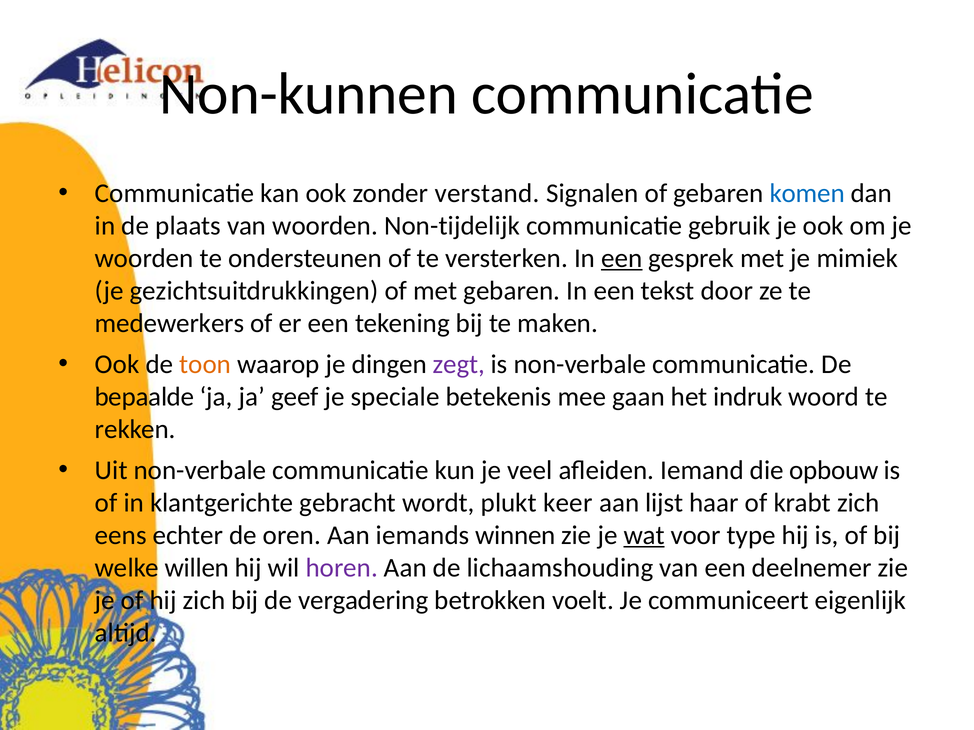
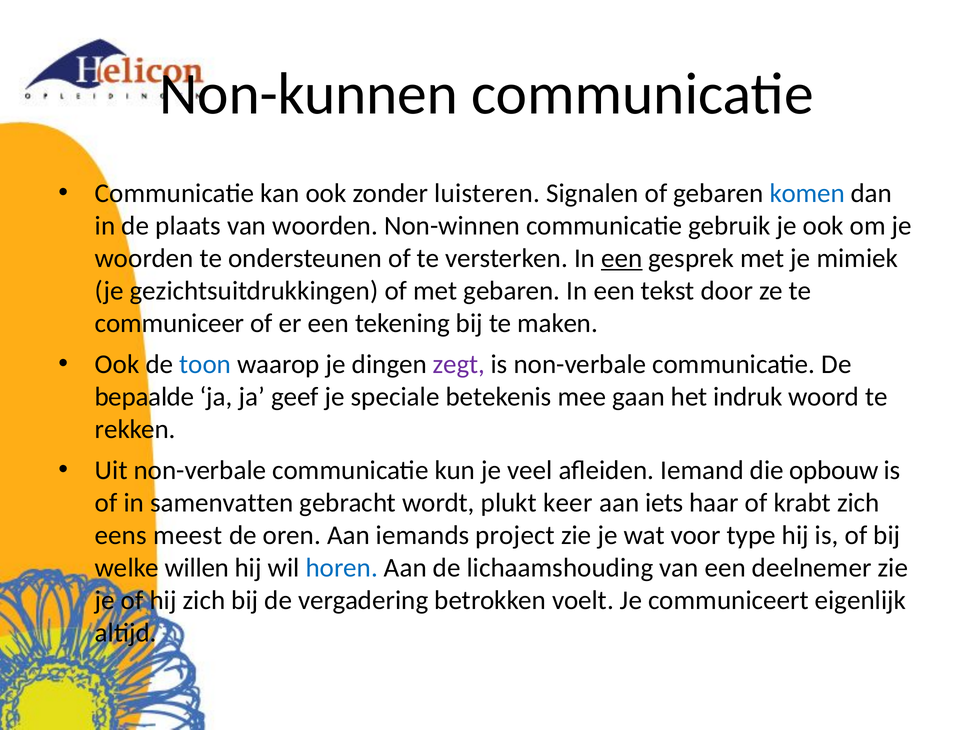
verstand: verstand -> luisteren (487, 193)
Non-tijdelijk: Non-tijdelijk -> Non-winnen (452, 226)
medewerkers: medewerkers -> communiceer (170, 323)
toon colour: orange -> blue (205, 365)
klantgerichte: klantgerichte -> samenvatten (222, 503)
lijst: lijst -> iets (664, 503)
echter: echter -> meest (188, 536)
winnen: winnen -> project (515, 536)
wat underline: present -> none (644, 536)
horen colour: purple -> blue (342, 568)
